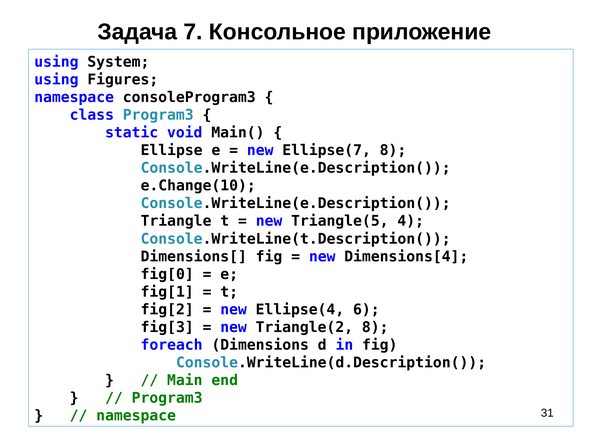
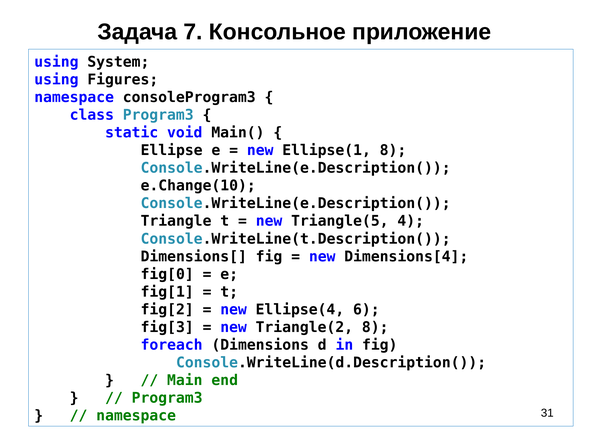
Ellipse(7: Ellipse(7 -> Ellipse(1 (327, 150)
